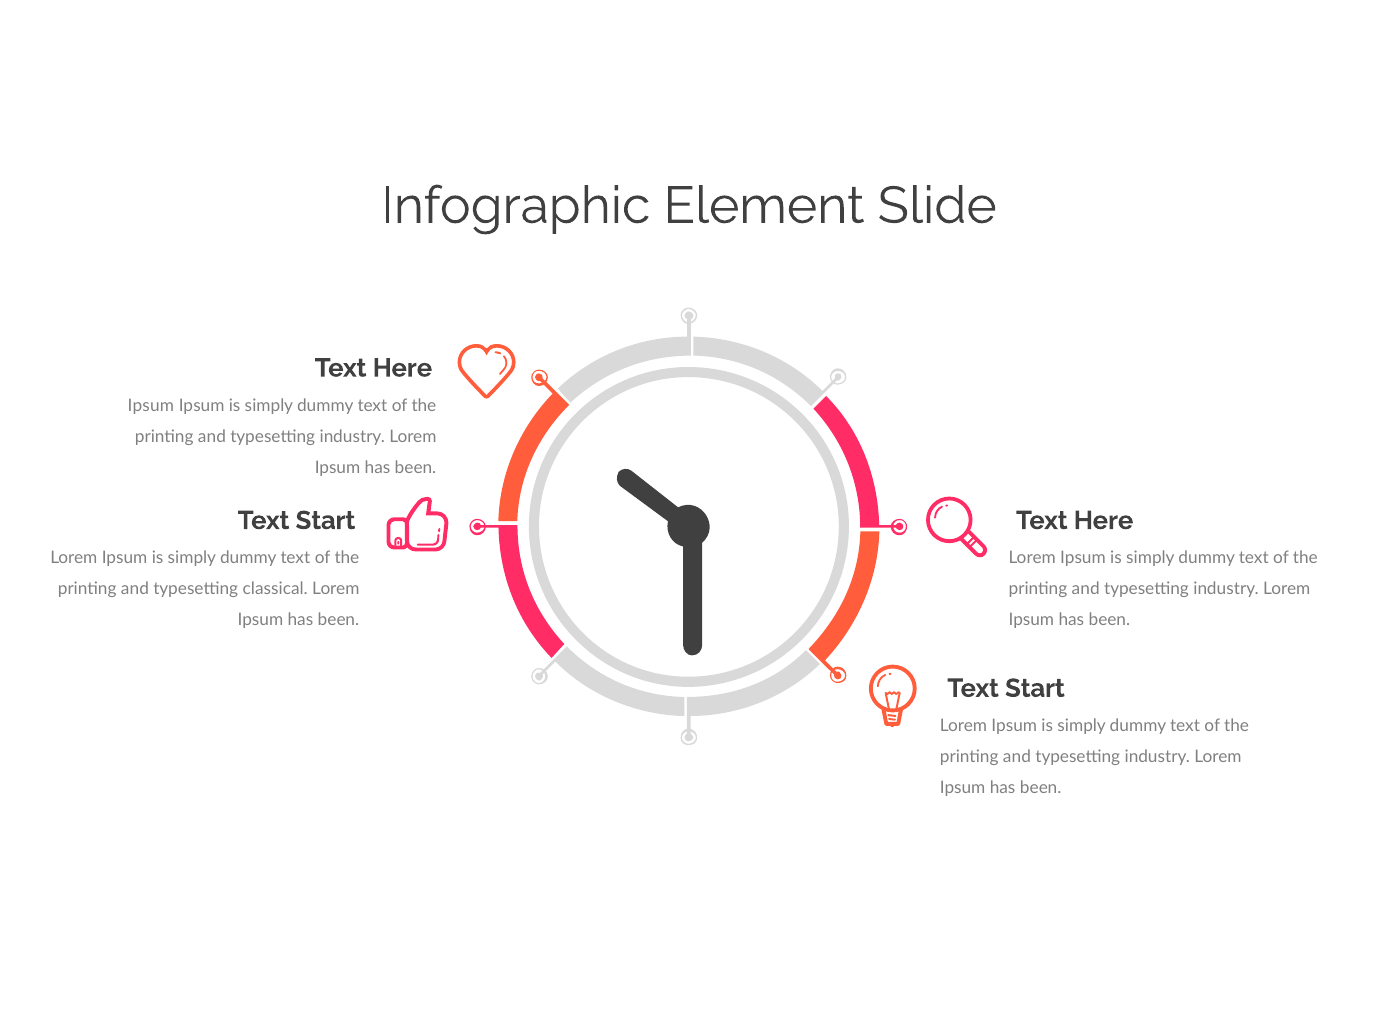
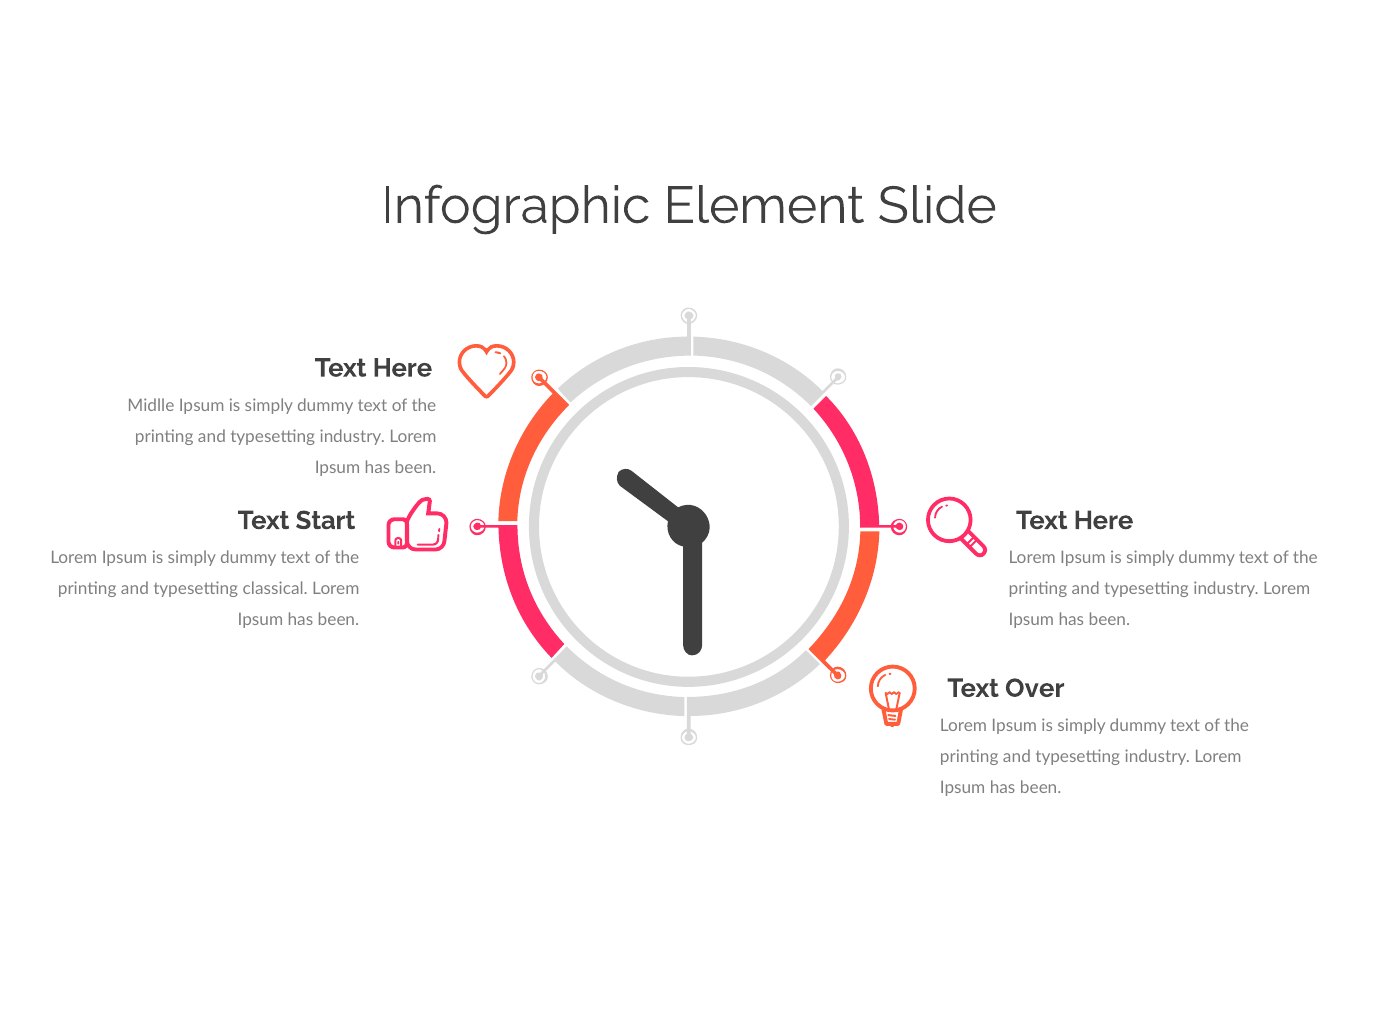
Ipsum: Ipsum -> Midlle (151, 406)
Start: Start -> Over (1035, 689)
